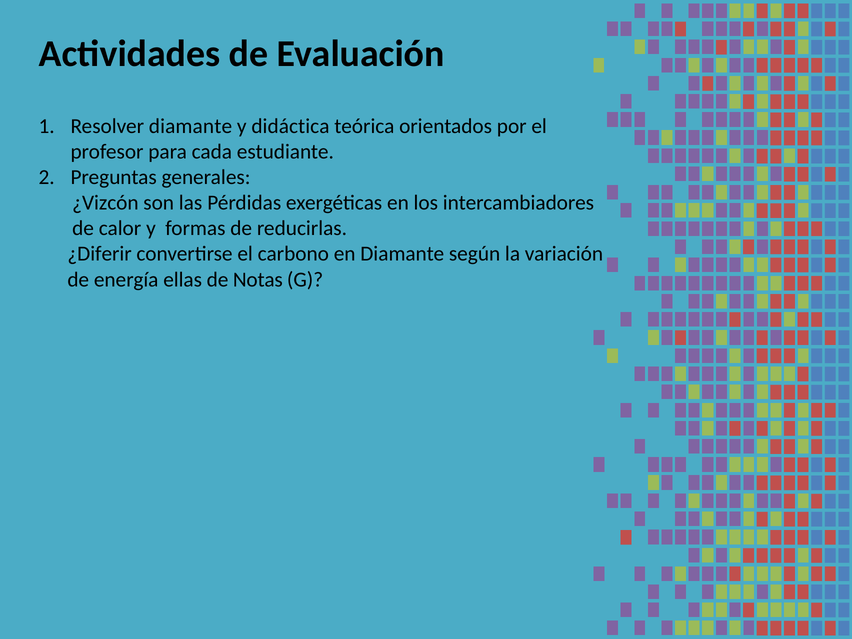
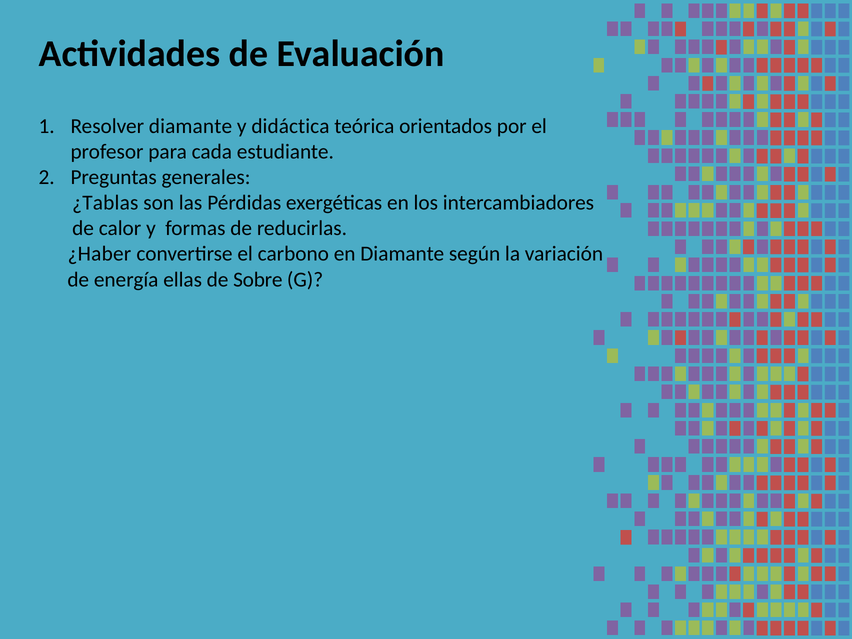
¿Vizcón: ¿Vizcón -> ¿Tablas (105, 203)
¿Diferir: ¿Diferir -> ¿Haber (99, 254)
Notas: Notas -> Sobre (258, 279)
